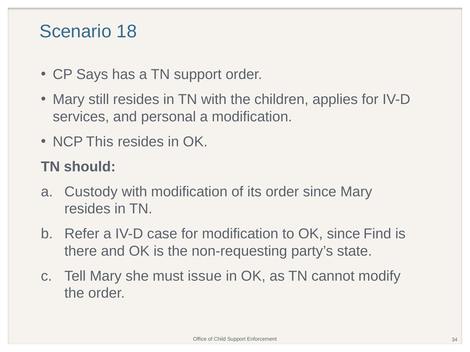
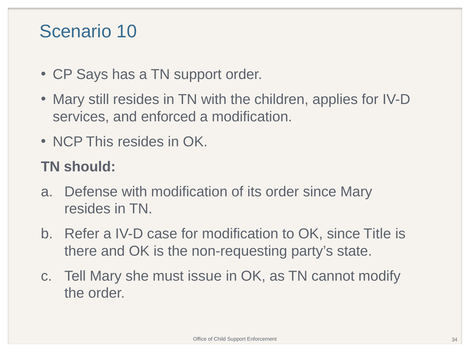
18: 18 -> 10 (127, 32)
personal: personal -> enforced (169, 117)
Custody: Custody -> Defense (91, 192)
Find: Find -> Title (377, 234)
